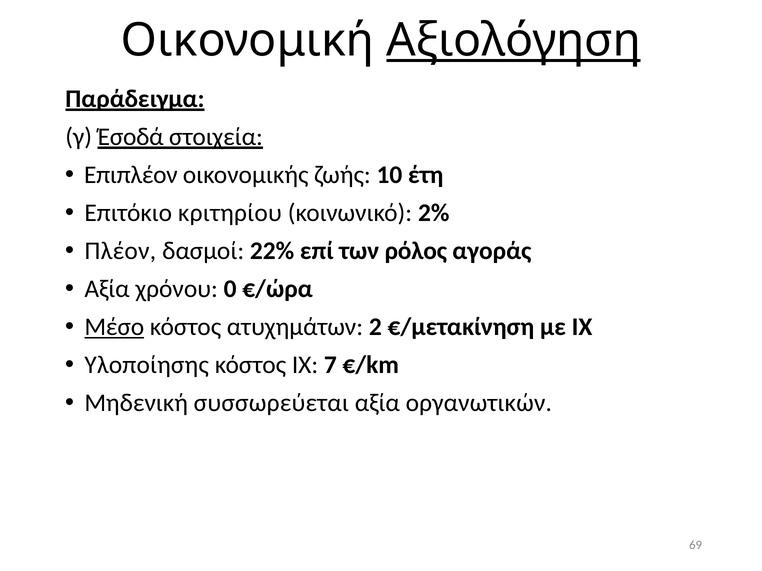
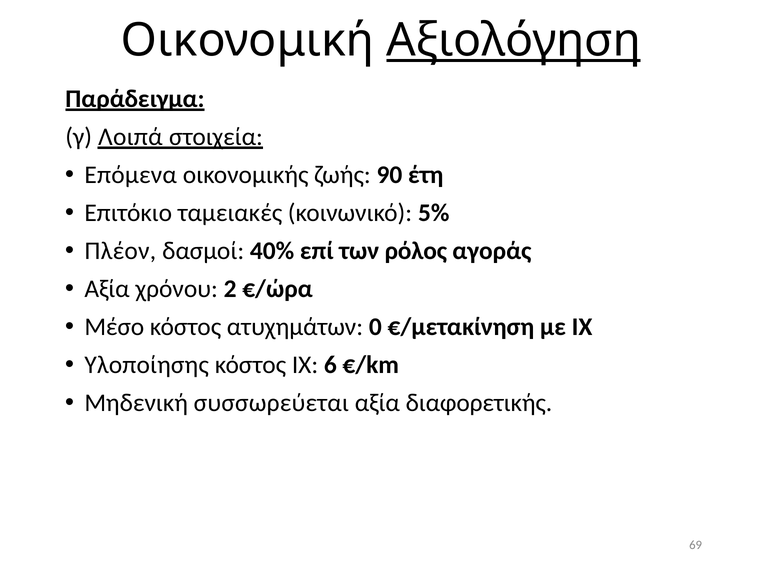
Έσοδά: Έσοδά -> Λοιπά (130, 137)
Επιπλέον: Επιπλέον -> Επόμενα (131, 175)
10: 10 -> 90 (389, 175)
κριτηρίου: κριτηρίου -> ταμειακές (230, 213)
2%: 2% -> 5% (434, 213)
22%: 22% -> 40% (272, 251)
0: 0 -> 2 (230, 289)
Μέσο underline: present -> none (114, 327)
2: 2 -> 0 (375, 327)
7: 7 -> 6 (330, 365)
οργανωτικών: οργανωτικών -> διαφορετικής (479, 403)
